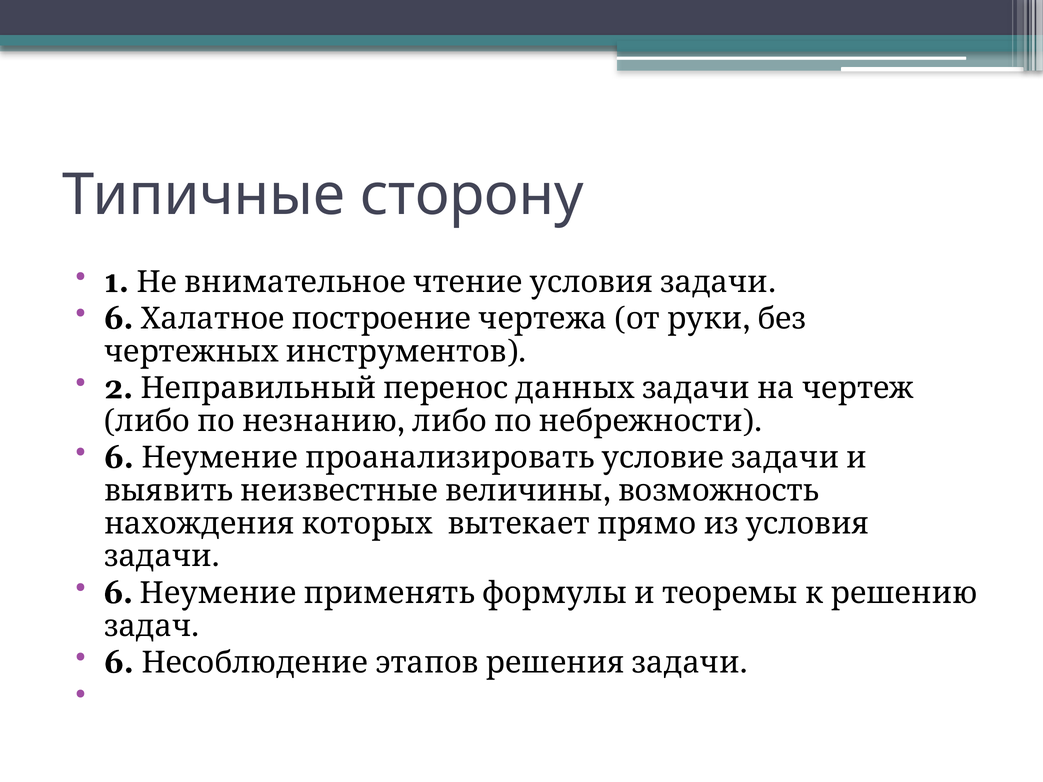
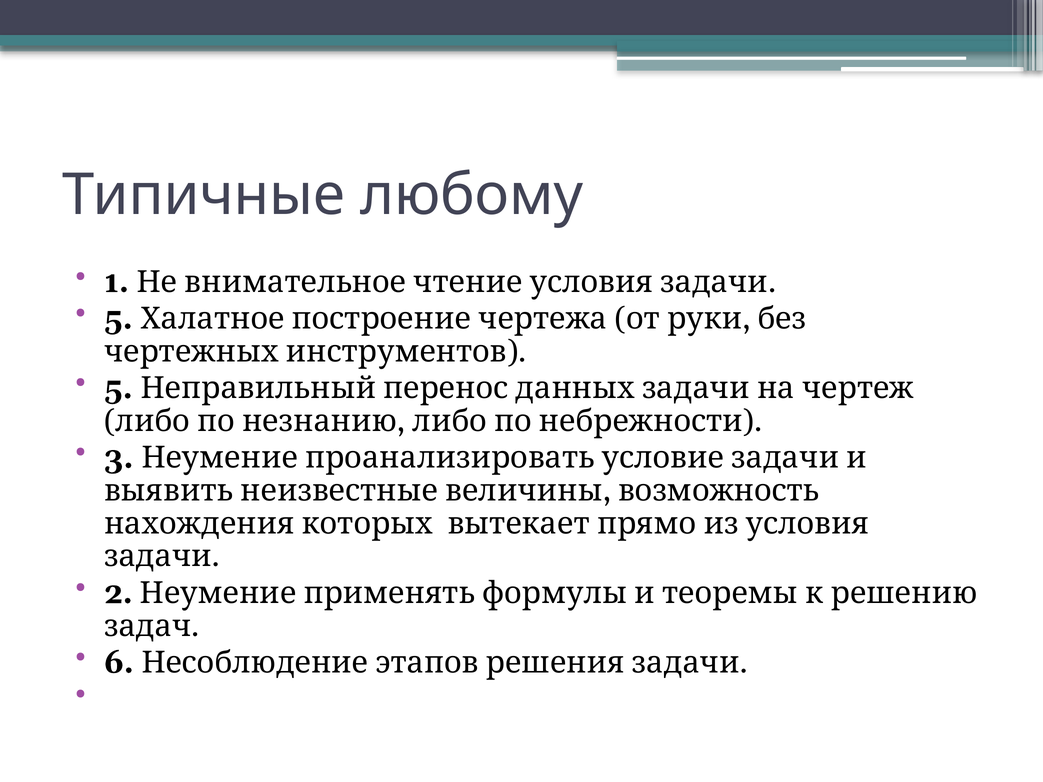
сторону: сторону -> любому (472, 195)
6: 6 -> 5 (118, 319)
2: 2 -> 5 (118, 388)
6: 6 -> 3 (119, 458)
6: 6 -> 2 (118, 593)
